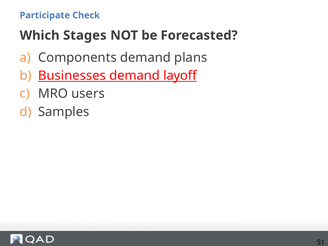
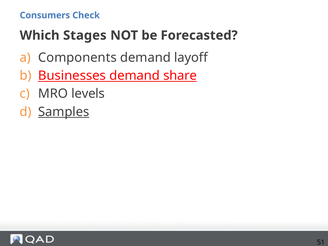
Participate: Participate -> Consumers (45, 15)
plans: plans -> layoff (191, 58)
layoff: layoff -> share (180, 76)
users: users -> levels (88, 94)
Samples underline: none -> present (64, 112)
